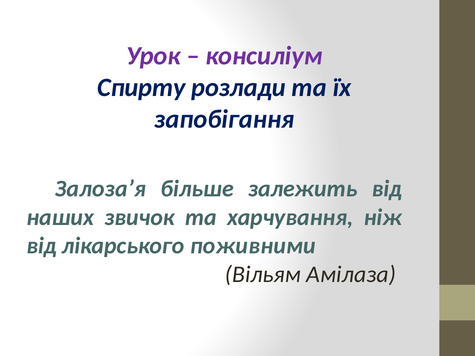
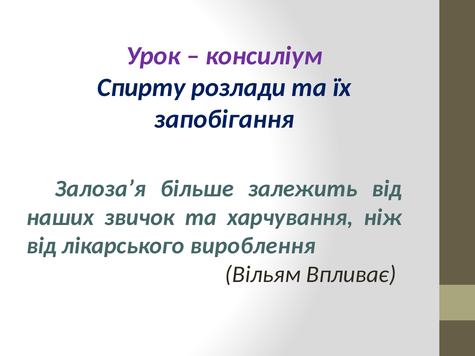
поживними: поживними -> вироблення (253, 246)
Амілаза: Амілаза -> Впливає (351, 274)
